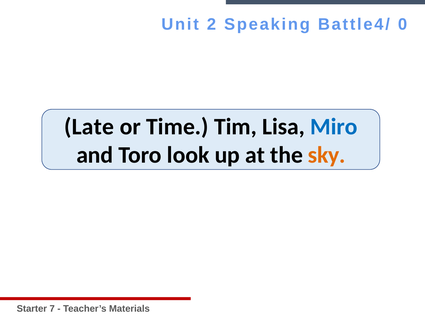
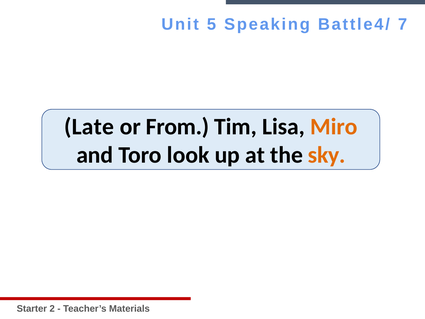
2: 2 -> 5 (211, 24)
0: 0 -> 7 (403, 24)
Time: Time -> From (178, 127)
Miro colour: blue -> orange (334, 127)
7: 7 -> 2 (52, 308)
